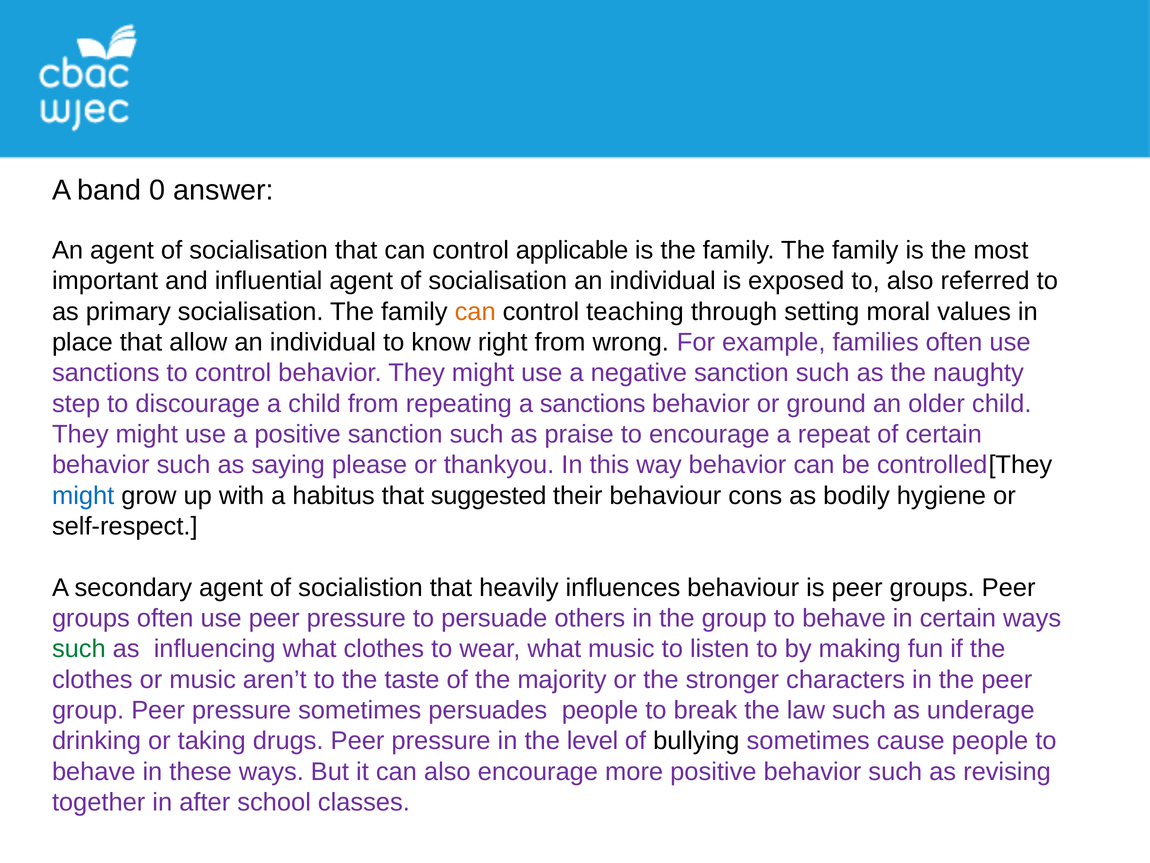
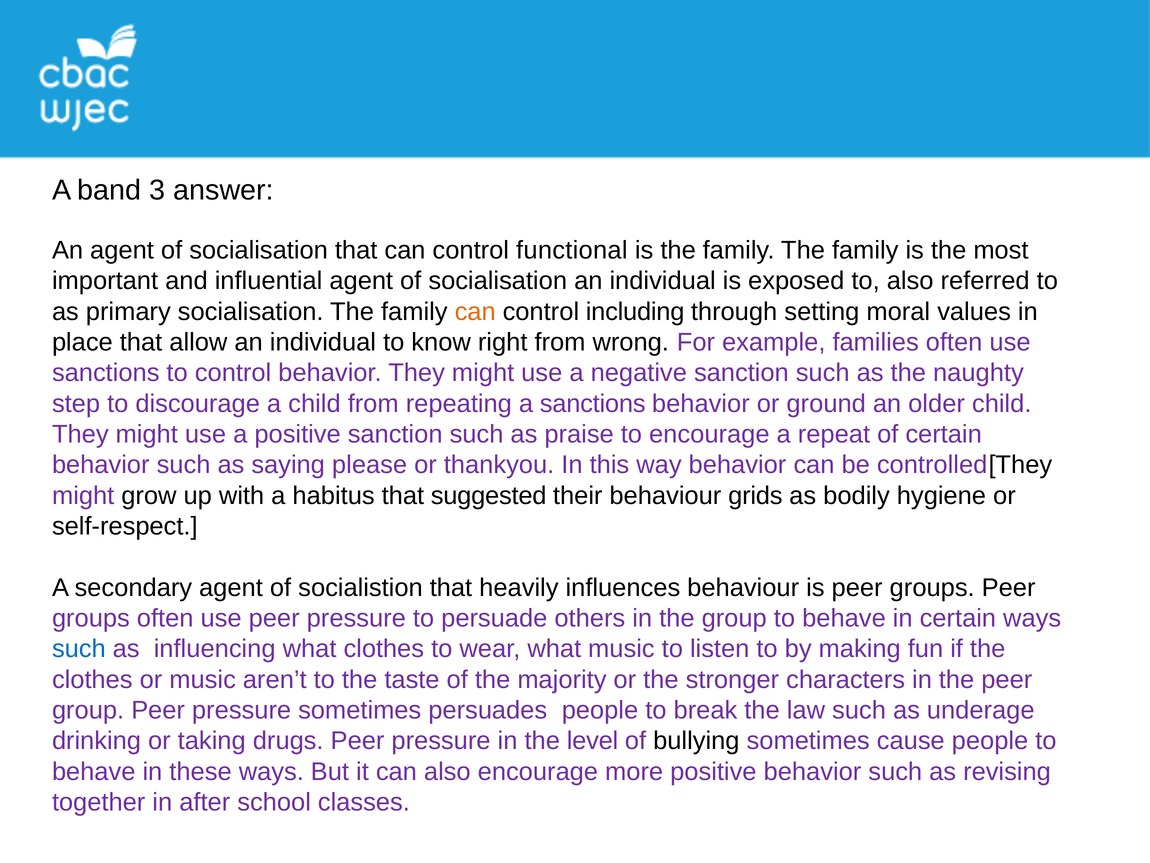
0: 0 -> 3 (157, 190)
applicable: applicable -> functional (572, 250)
teaching: teaching -> including (635, 311)
might colour: blue -> purple (83, 495)
cons: cons -> grids (755, 495)
such colour: green -> blue (79, 649)
